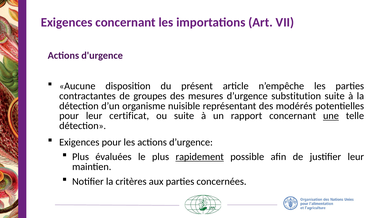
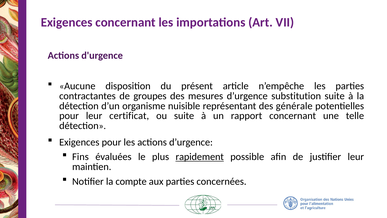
modérés: modérés -> générale (294, 106)
une underline: present -> none (331, 116)
Plus: Plus -> Fins (80, 157)
critères: critères -> compte (131, 181)
